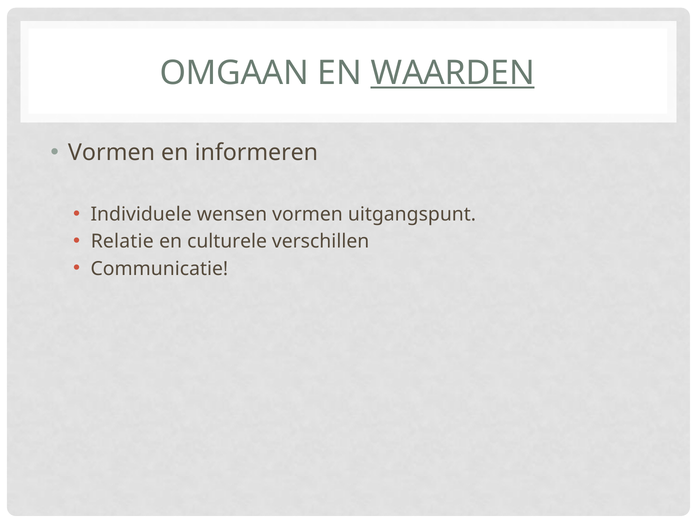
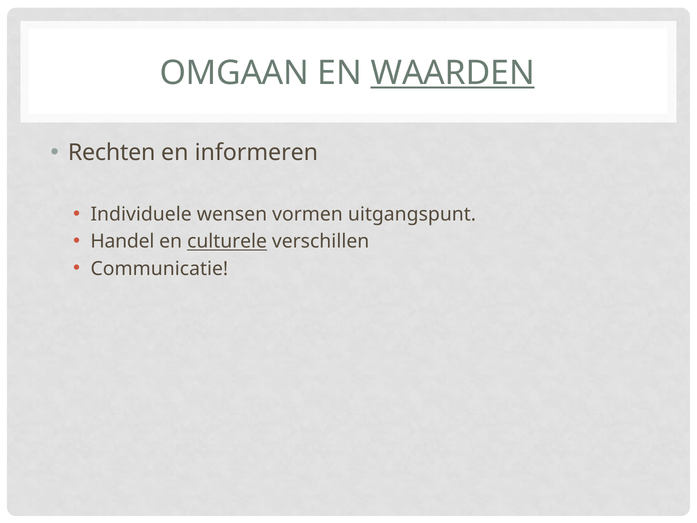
Vormen: Vormen -> Rechten (112, 153)
Relatie: Relatie -> Handel (122, 241)
culturele underline: none -> present (227, 241)
